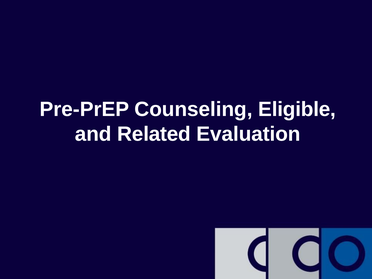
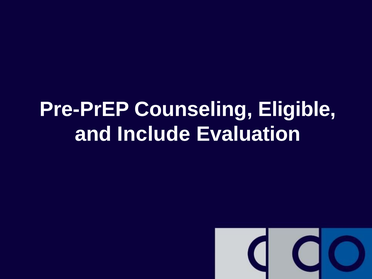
Related: Related -> Include (154, 134)
